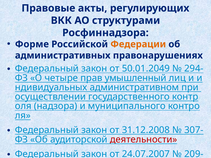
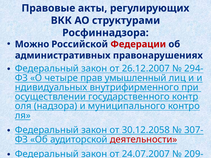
Форме: Форме -> Можно (32, 44)
Федерации colour: orange -> red (138, 44)
50.01.2049: 50.01.2049 -> 26.12.2007 (146, 69)
административном: административном -> внутрифирменного (134, 87)
31.12.2008: 31.12.2008 -> 30.12.2058 (146, 130)
